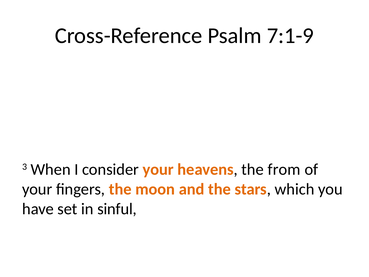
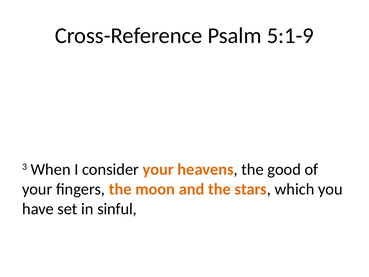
7:1-9: 7:1-9 -> 5:1-9 (290, 36)
from: from -> good (284, 169)
